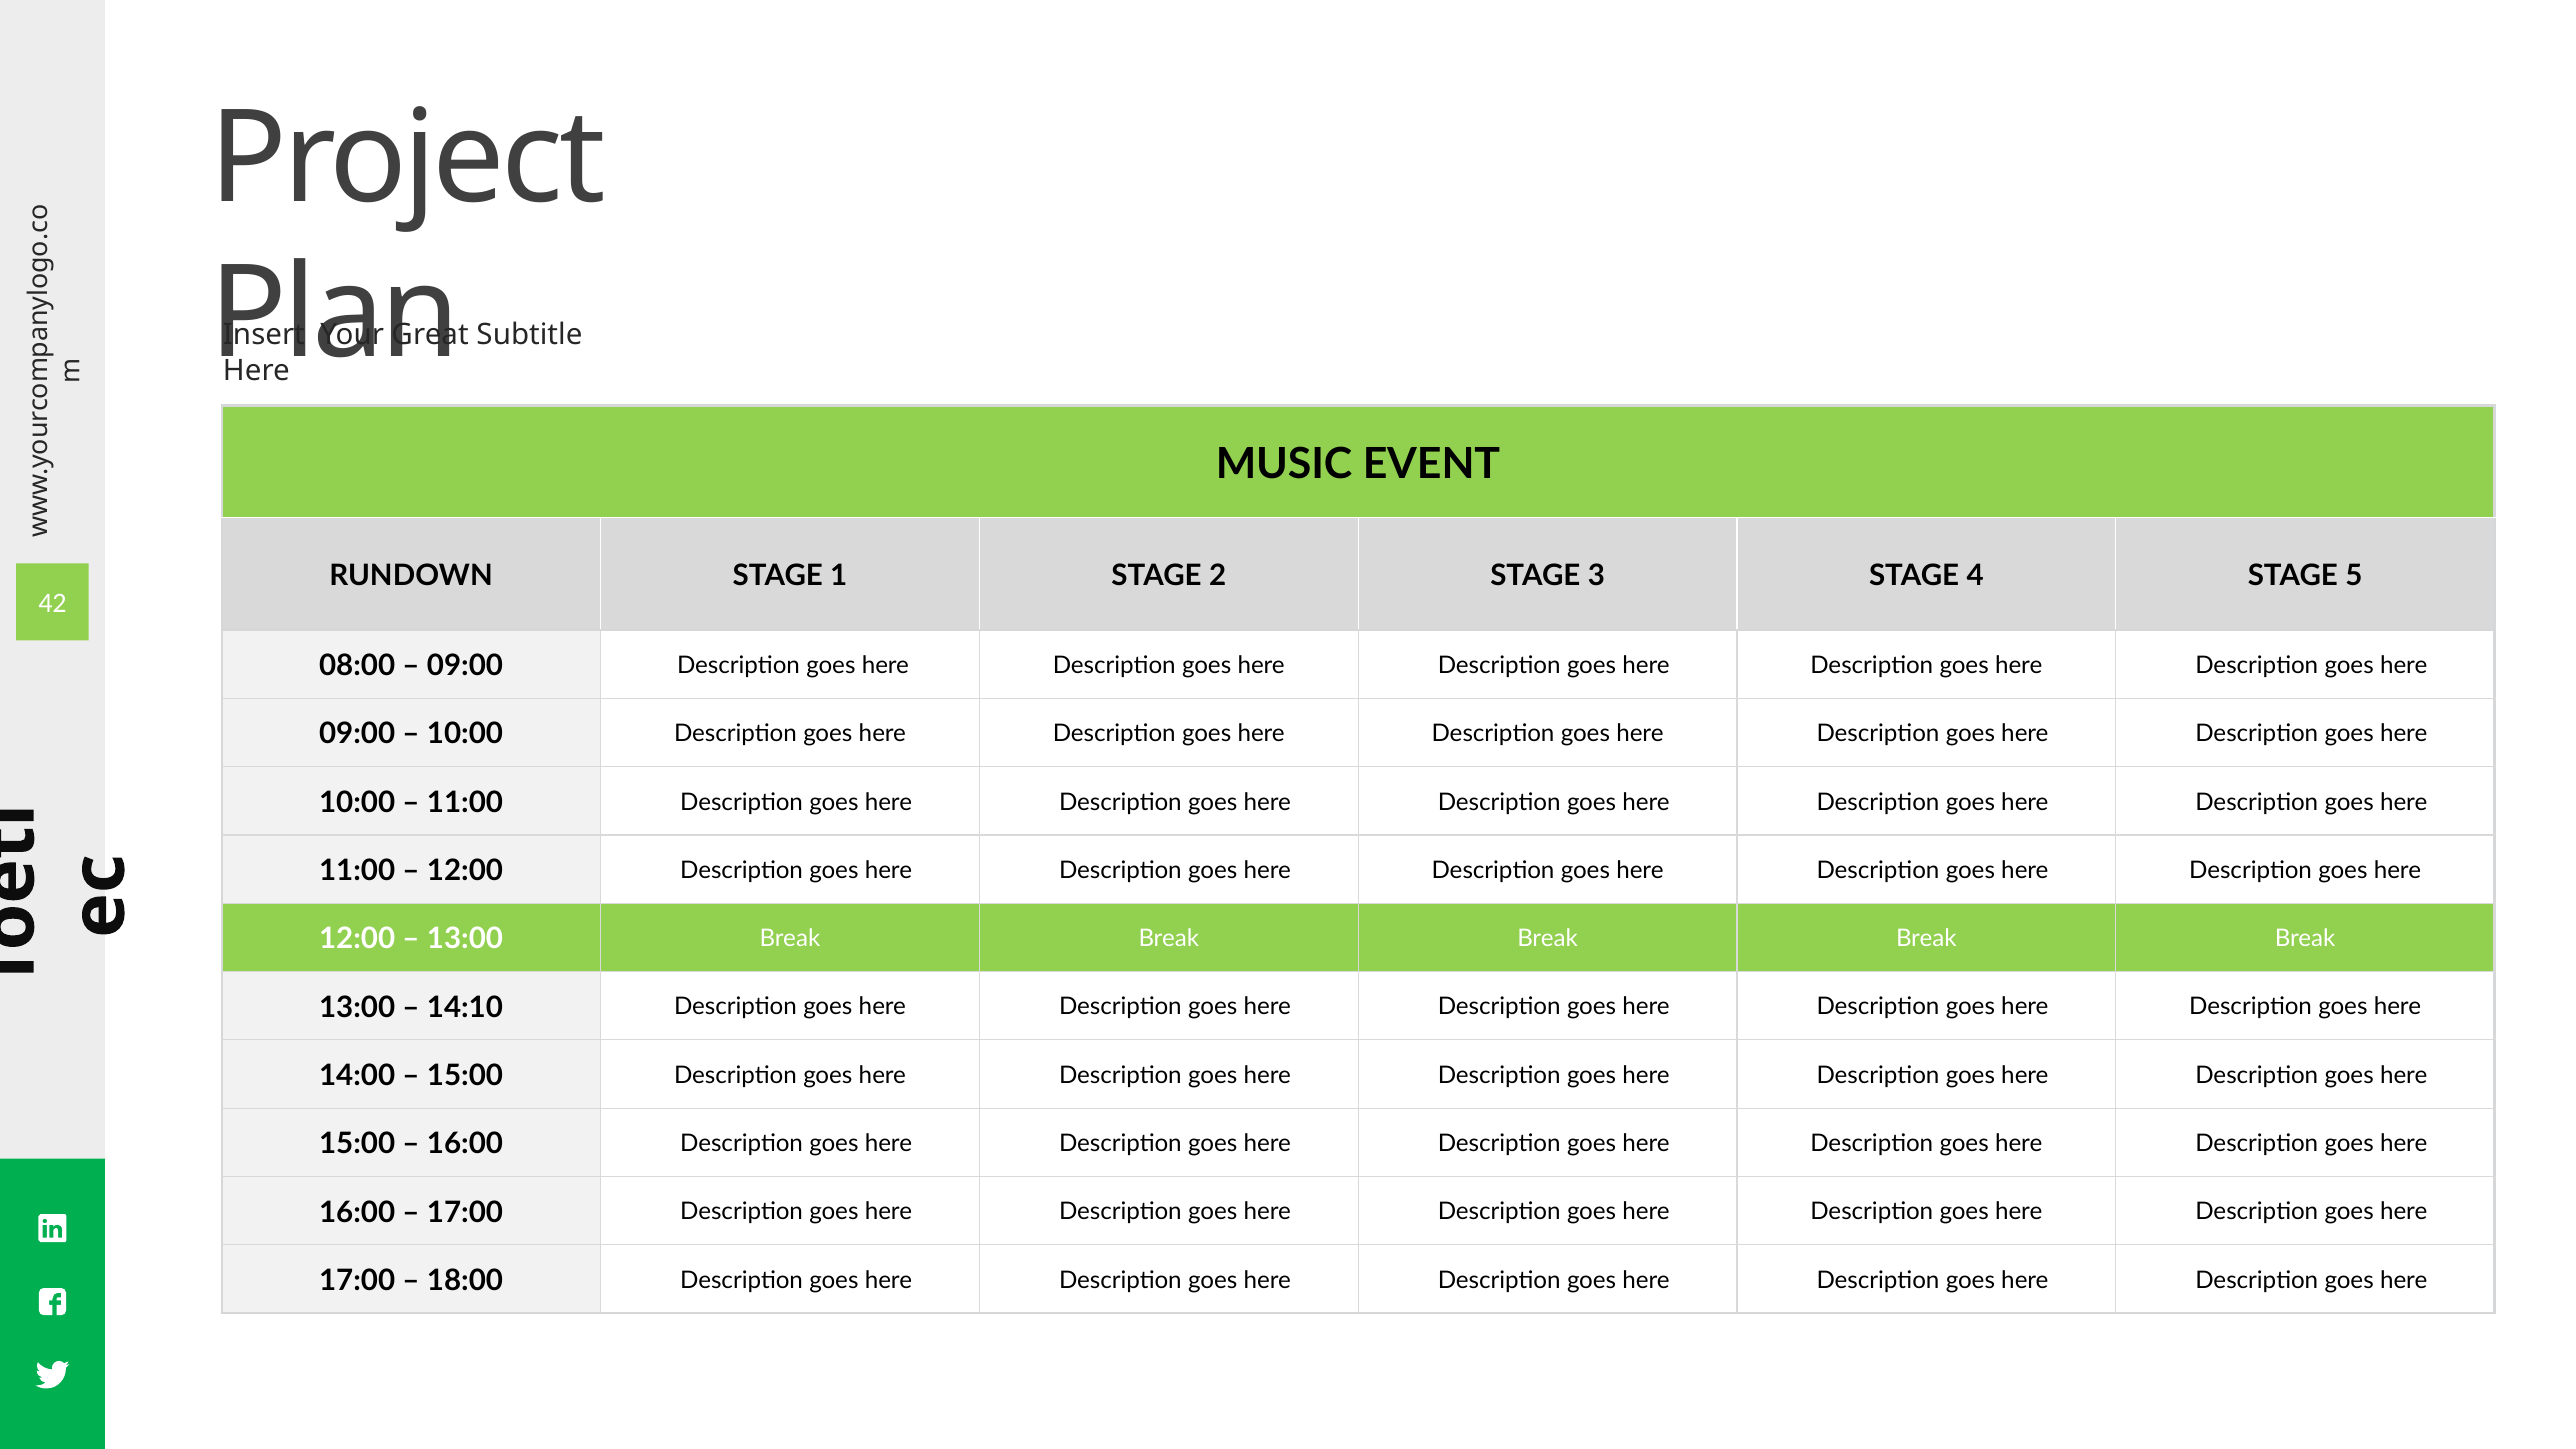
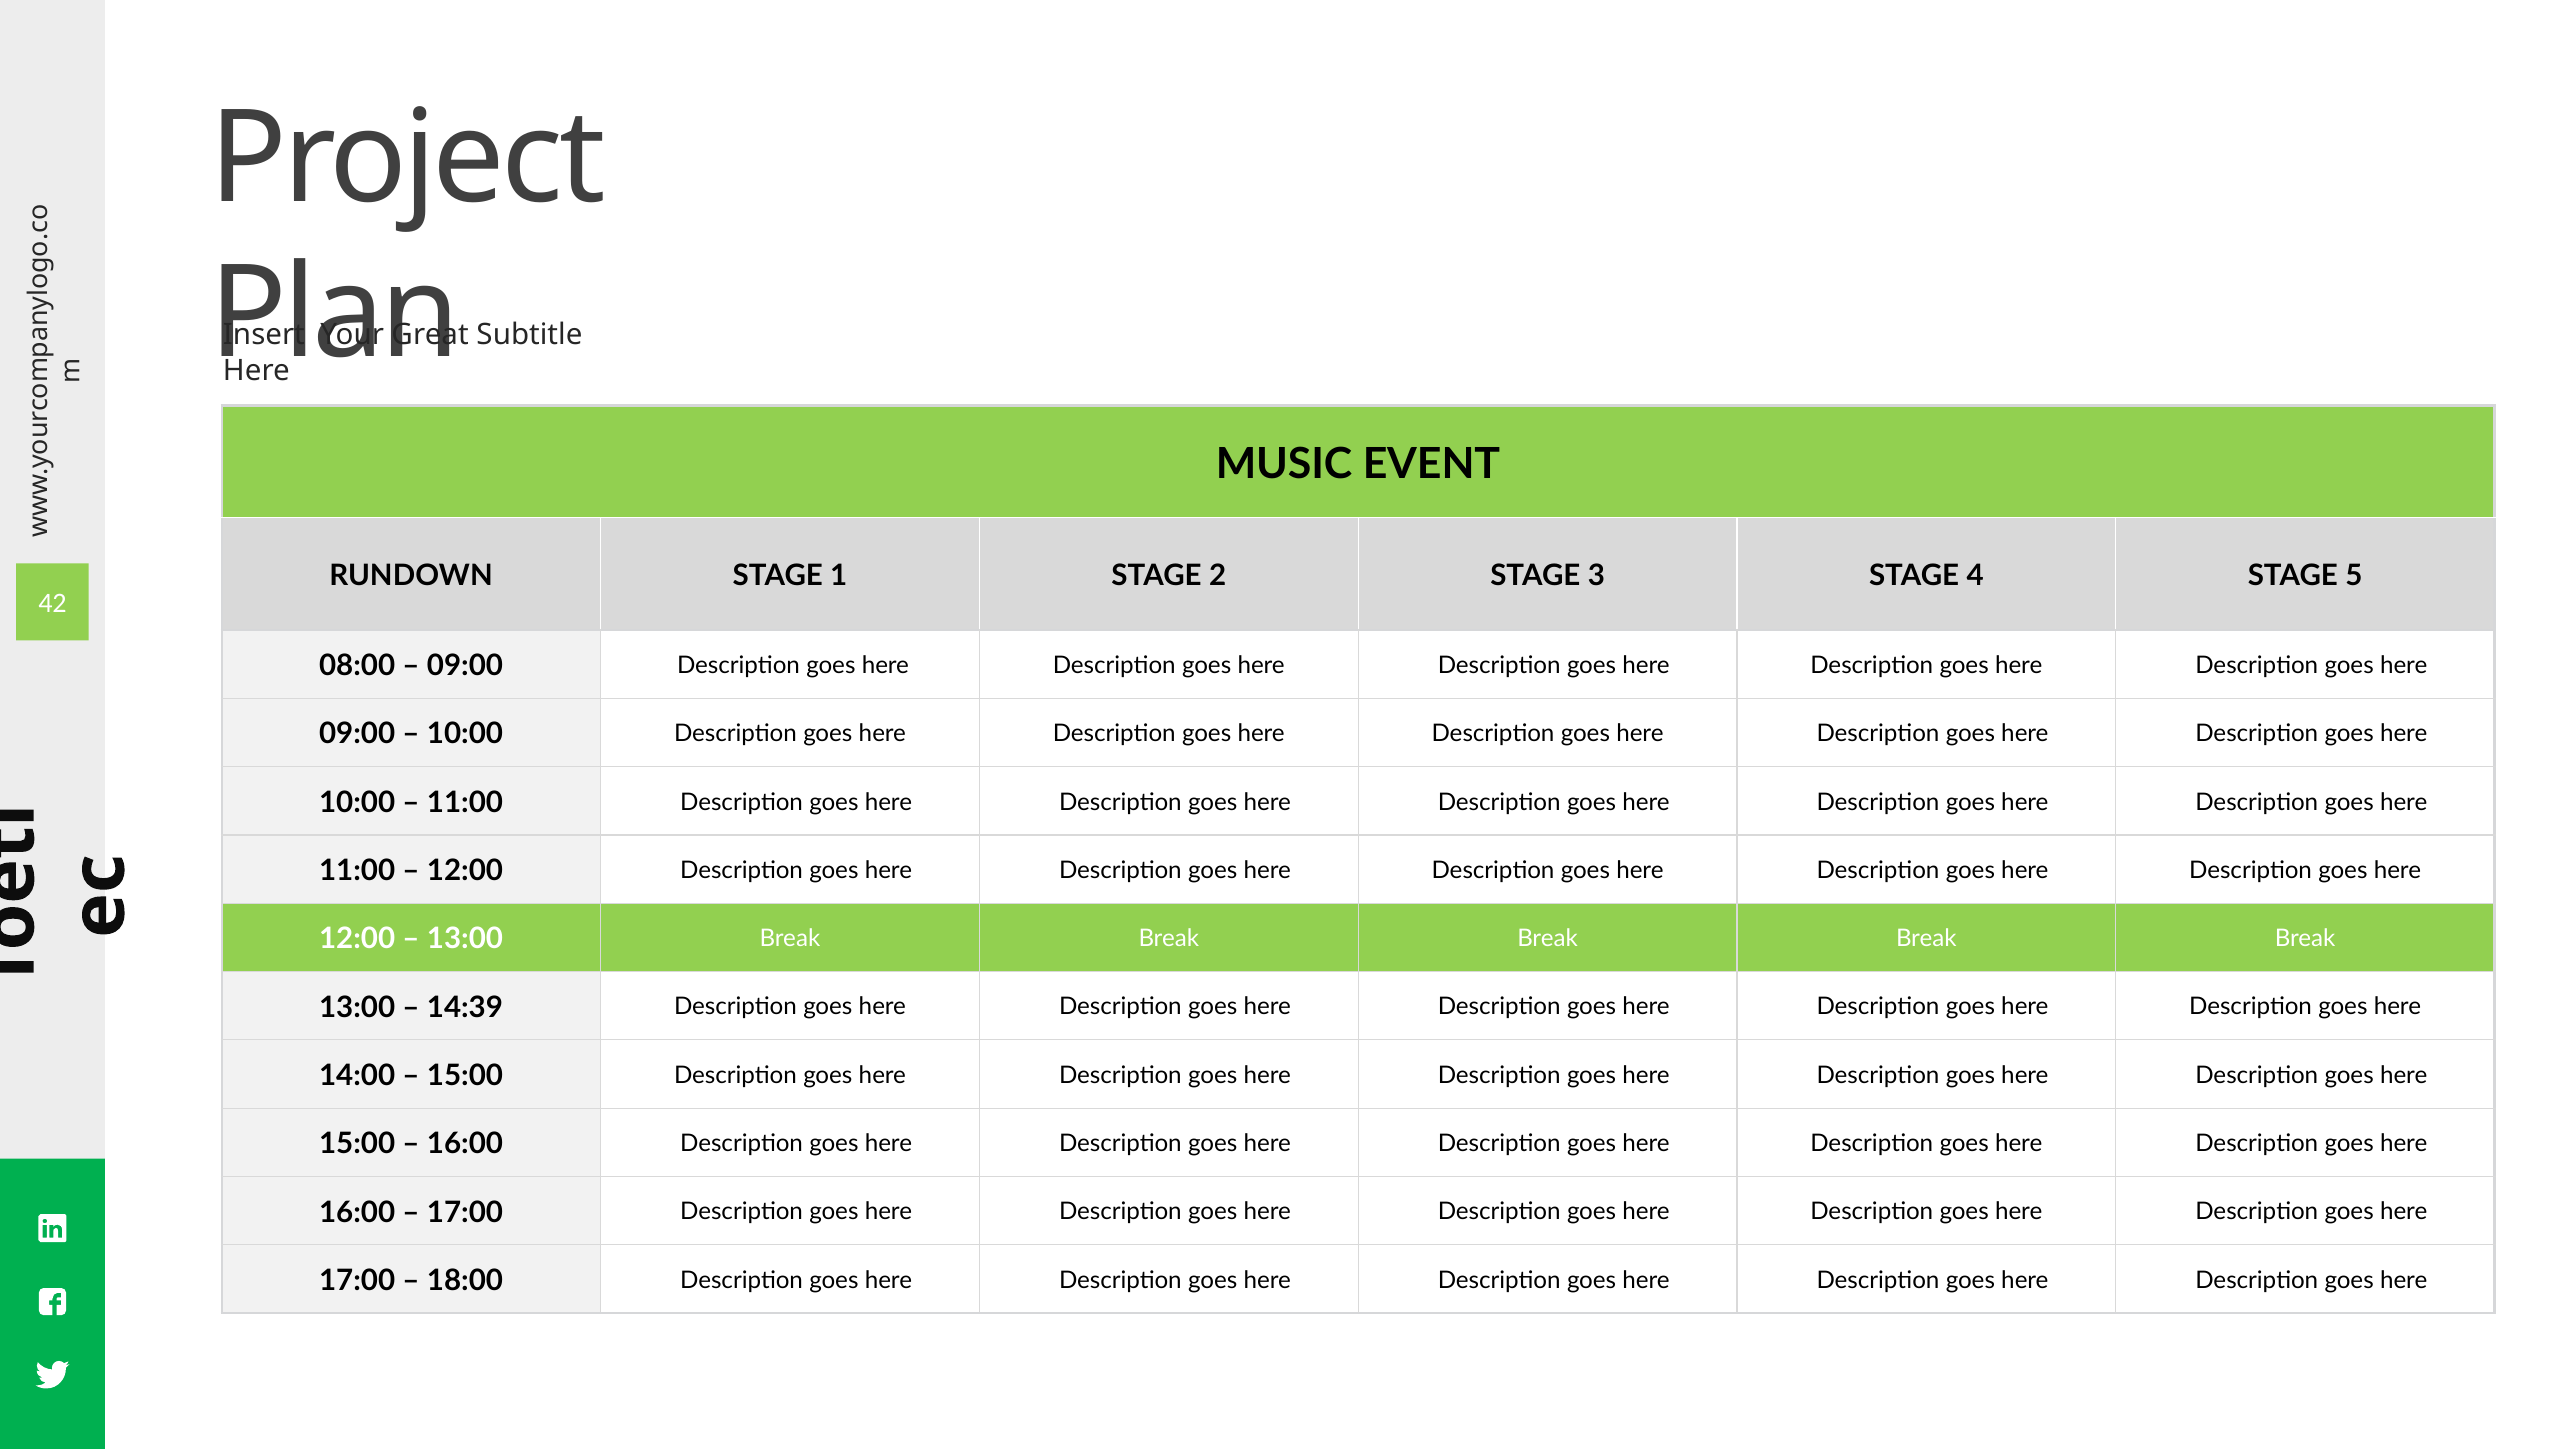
14:10: 14:10 -> 14:39 (465, 1007)
